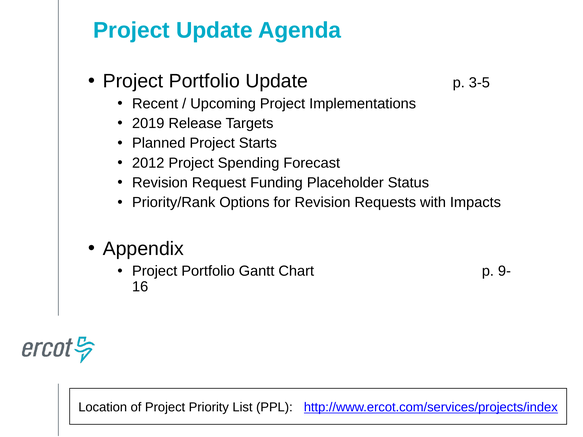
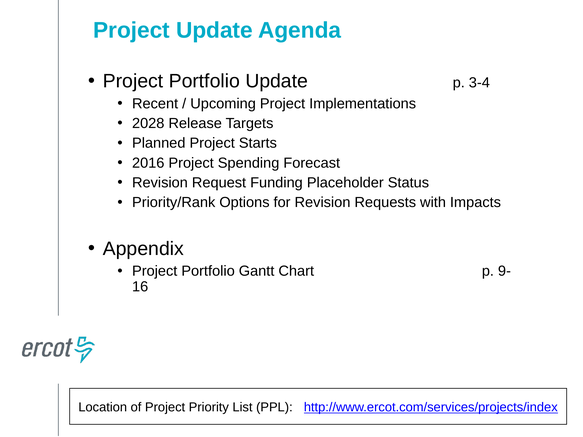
3-5: 3-5 -> 3-4 (479, 83)
2019: 2019 -> 2028 (148, 123)
2012: 2012 -> 2016 (148, 163)
